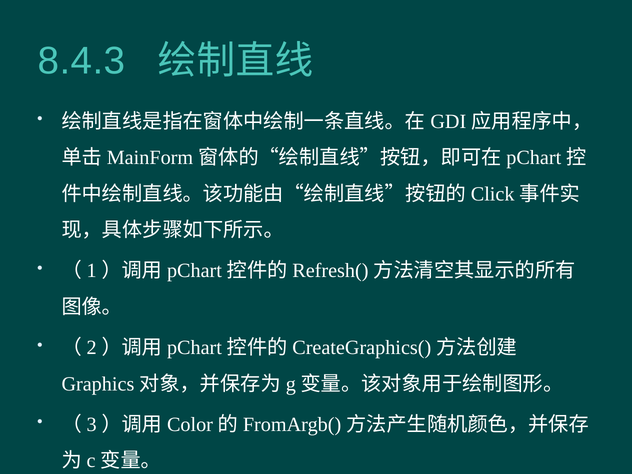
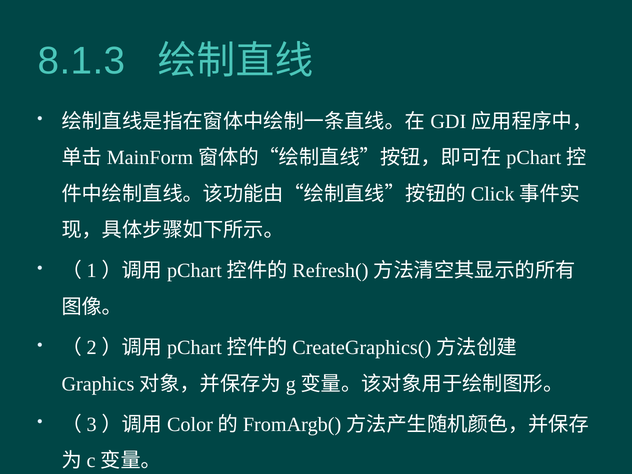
8.4.3: 8.4.3 -> 8.1.3 (81, 61)
